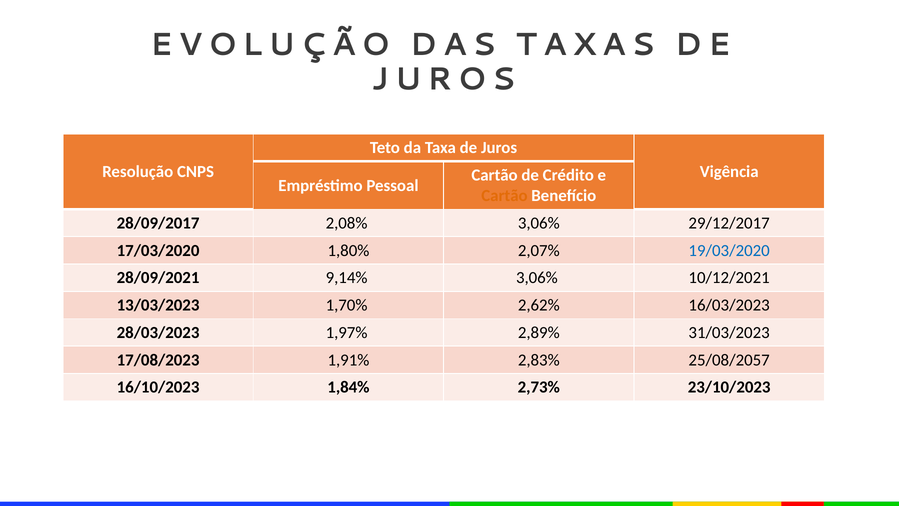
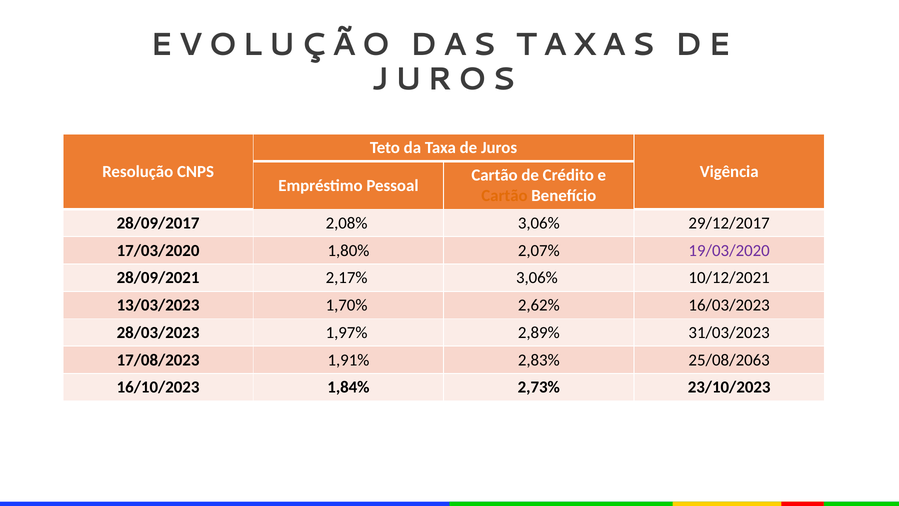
19/03/2020 colour: blue -> purple (729, 250)
9,14%: 9,14% -> 2,17% (347, 278)
25/08/2057: 25/08/2057 -> 25/08/2063 (729, 360)
